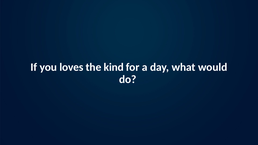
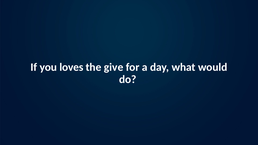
kind: kind -> give (114, 67)
